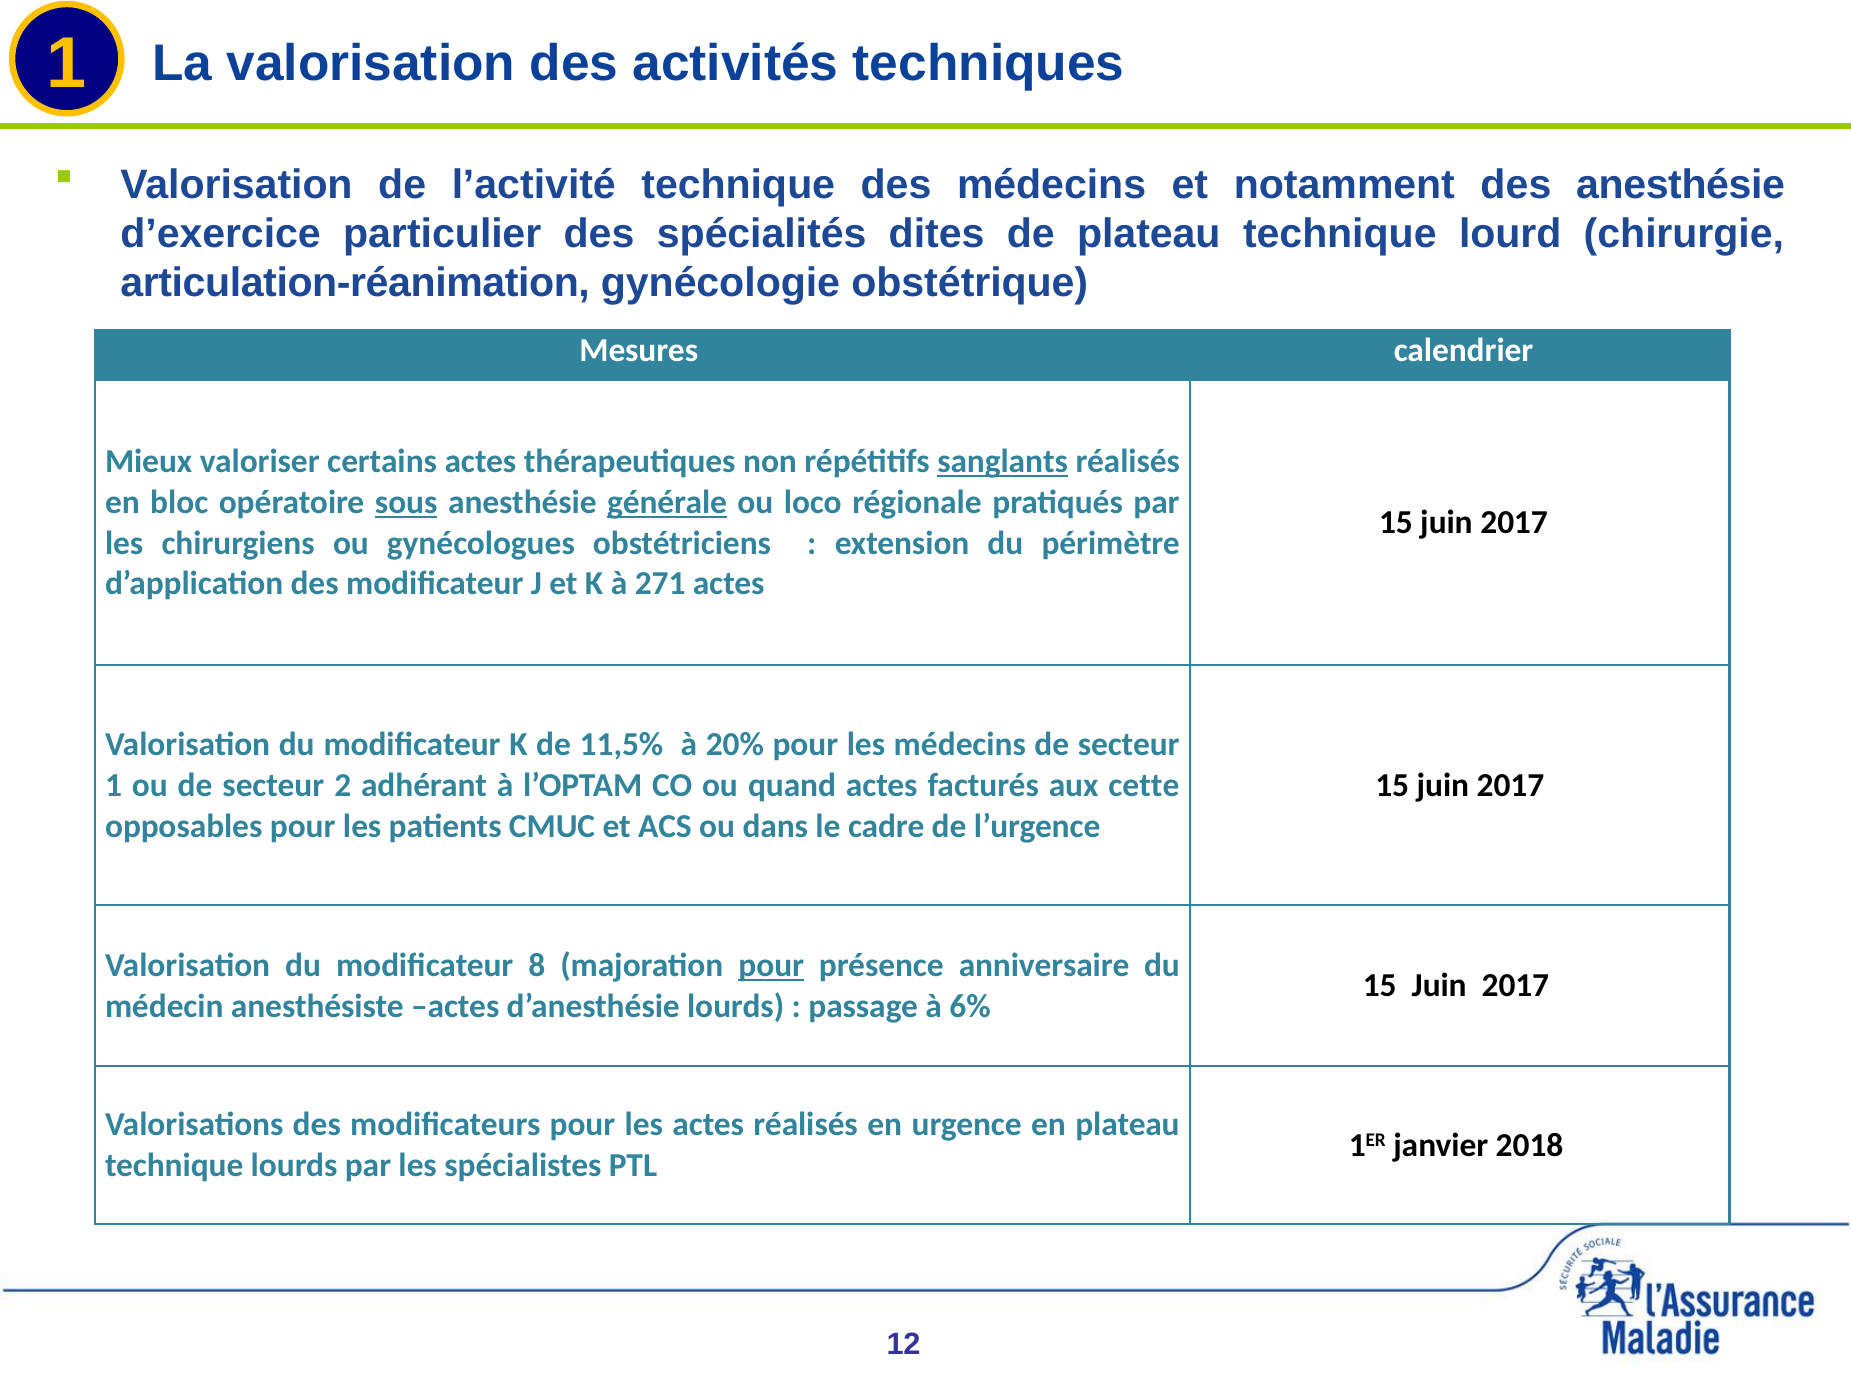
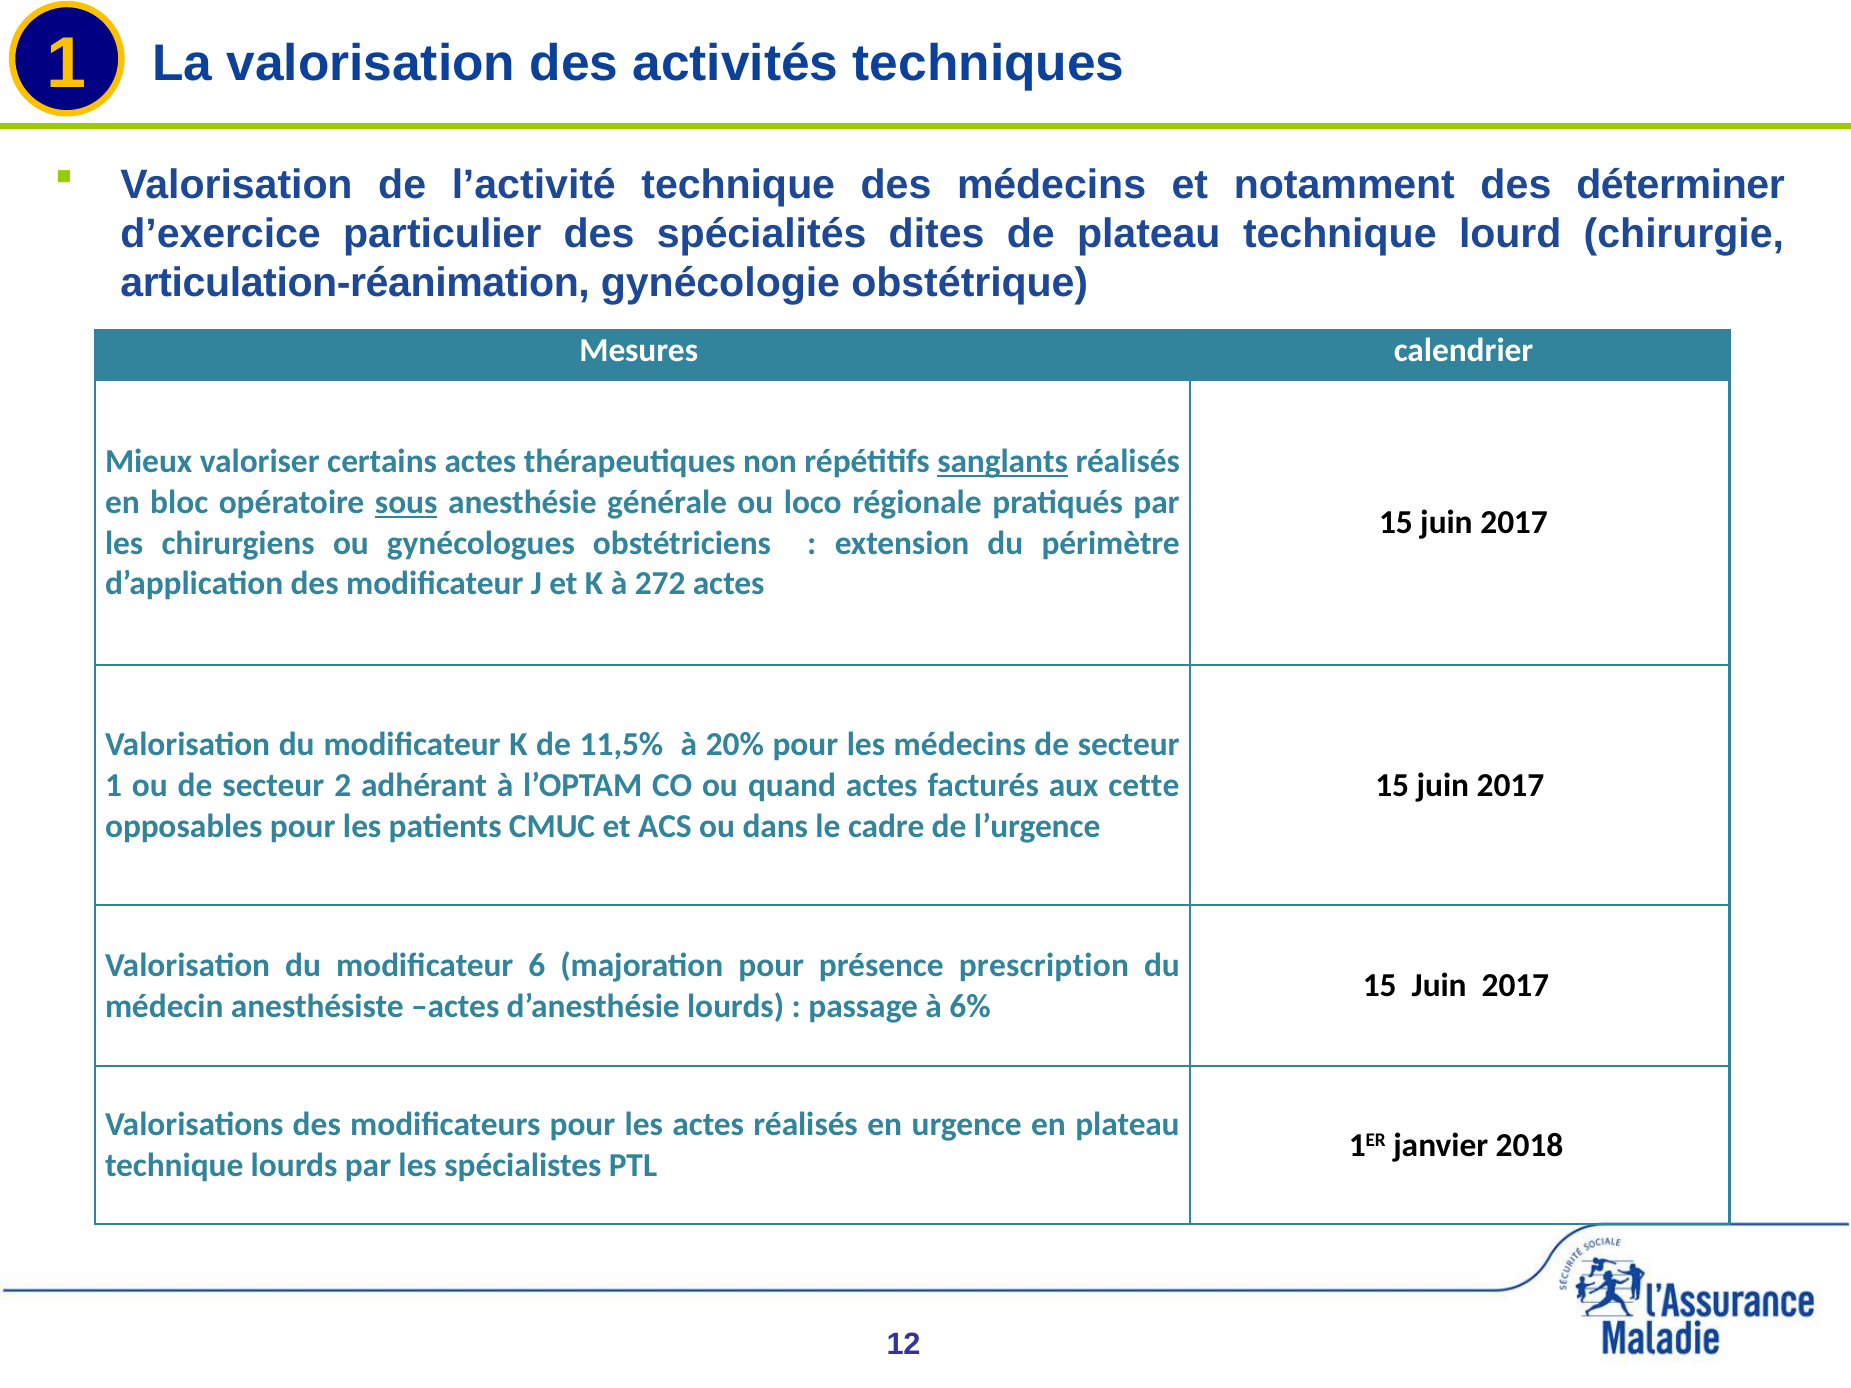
des anesthésie: anesthésie -> déterminer (1681, 185)
générale underline: present -> none (667, 502)
271: 271 -> 272 (660, 584)
8: 8 -> 6 (537, 966)
pour underline: present -> none (771, 966)
anniversaire: anniversaire -> prescription (1044, 966)
